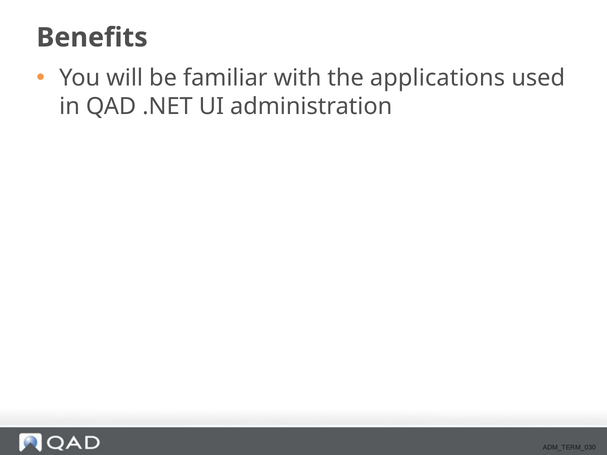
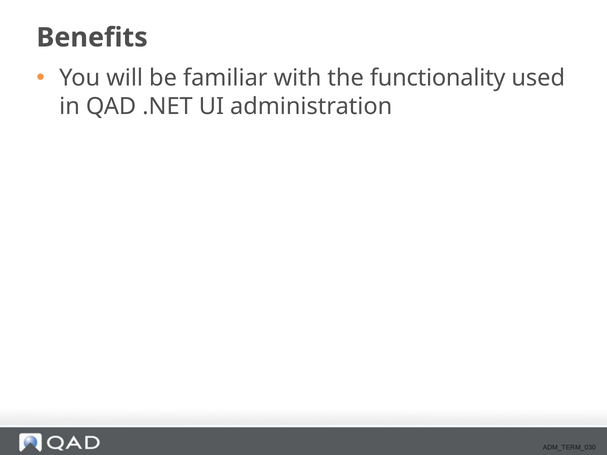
applications: applications -> functionality (438, 78)
